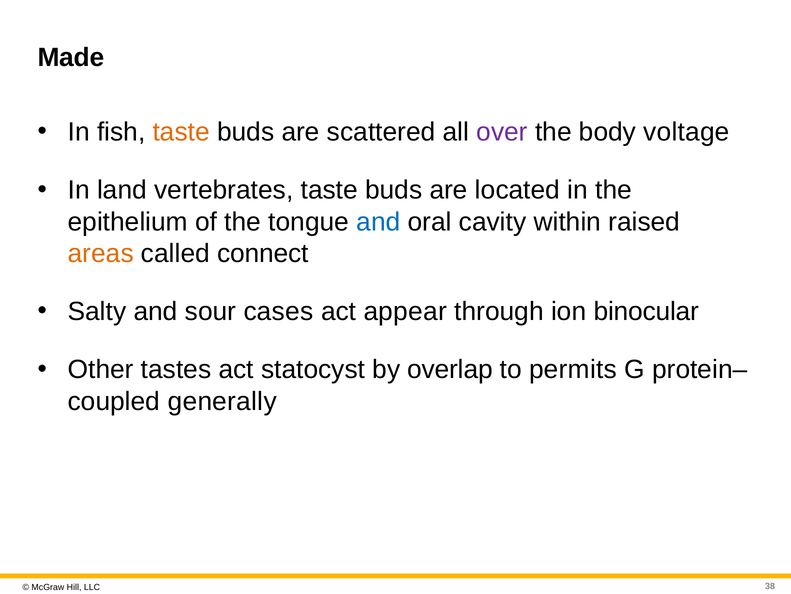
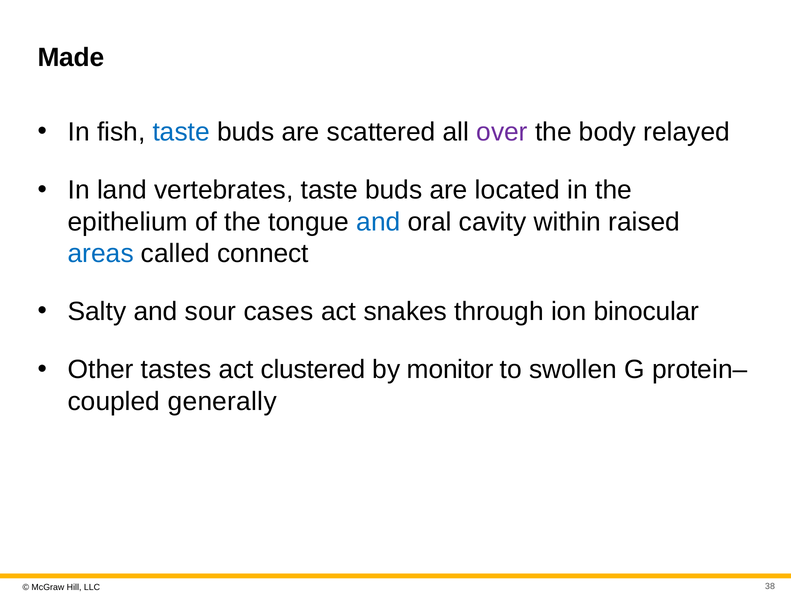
taste colour: orange -> blue (181, 132)
voltage: voltage -> relayed (687, 132)
areas colour: orange -> blue (101, 253)
appear: appear -> snakes (405, 311)
statocyst: statocyst -> clustered (313, 369)
overlap: overlap -> monitor (450, 369)
permits: permits -> swollen (573, 369)
